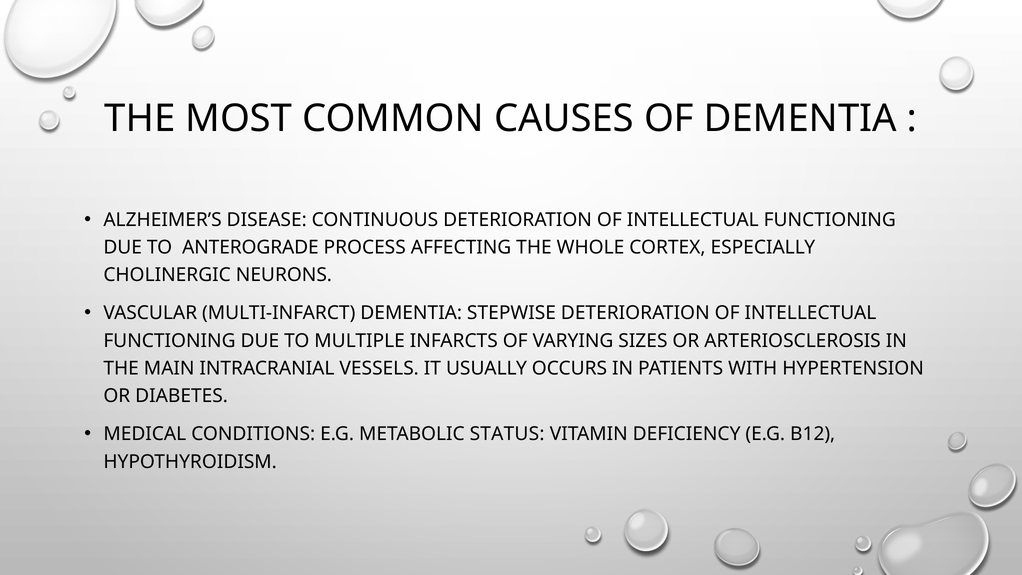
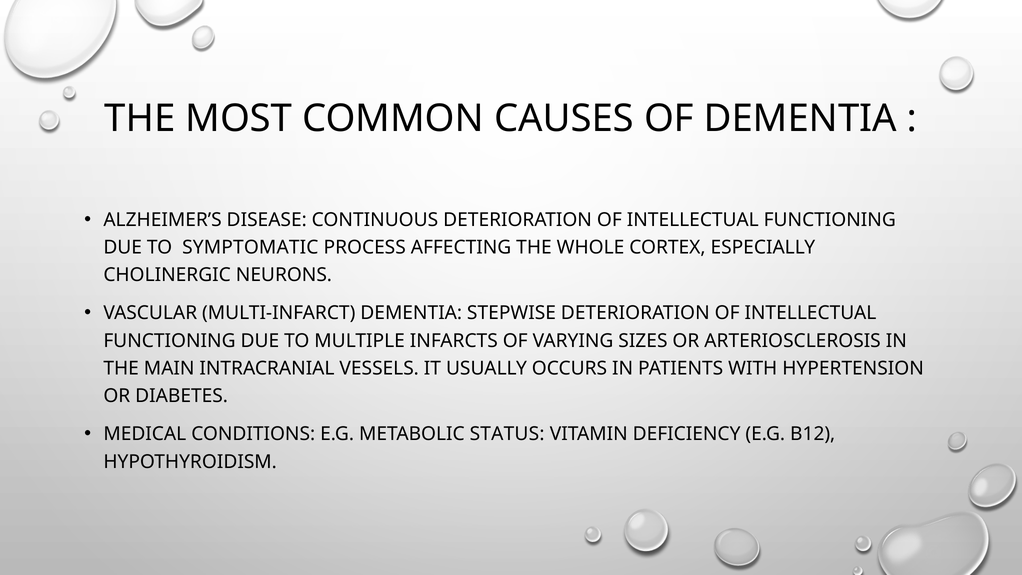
ANTEROGRADE: ANTEROGRADE -> SYMPTOMATIC (250, 247)
